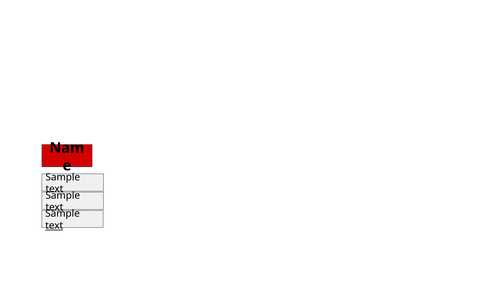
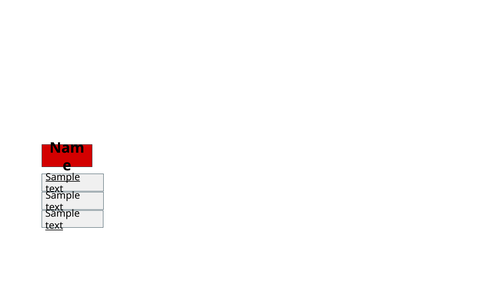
Sample underline: none -> present (63, 177)
